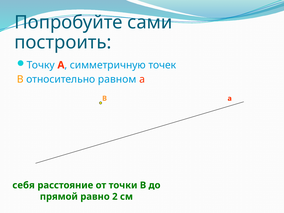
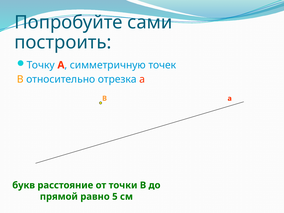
равном: равном -> отрезка (117, 79)
себя: себя -> букв (24, 185)
2: 2 -> 5 (115, 197)
